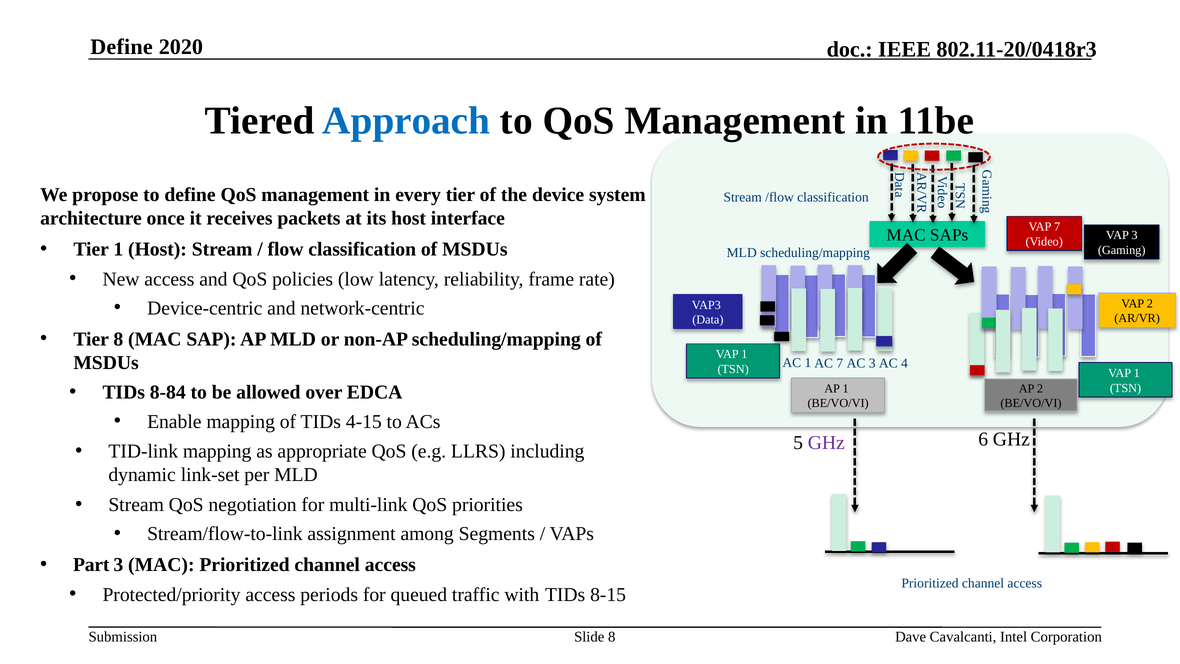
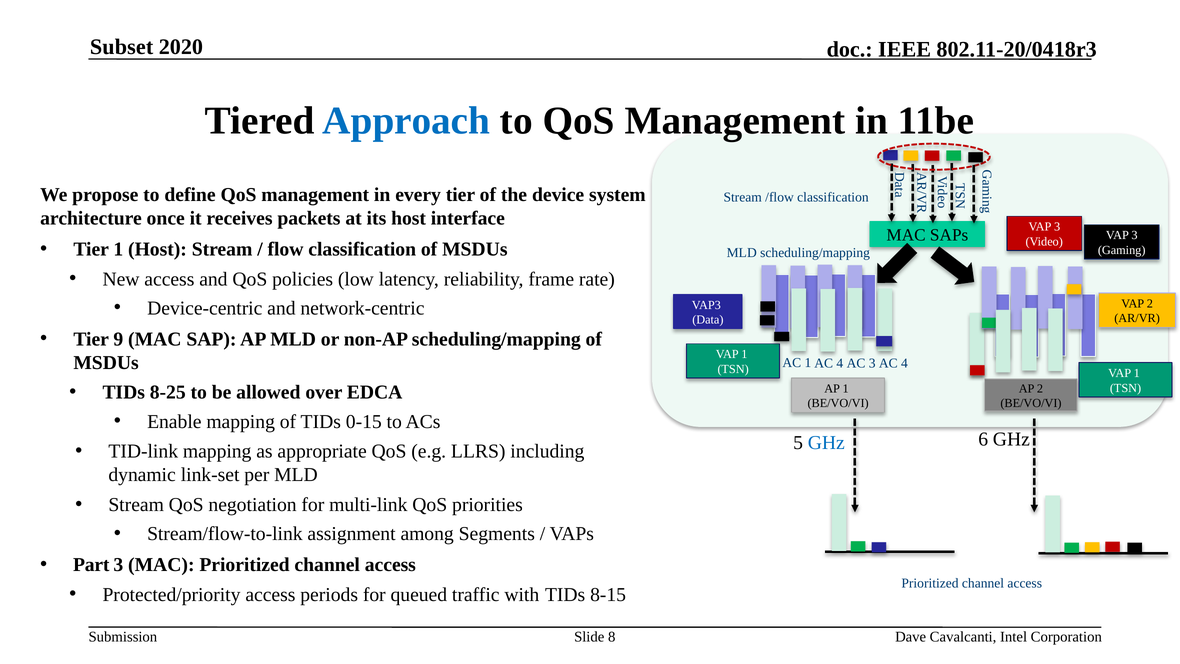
Define: Define -> Subset (122, 47)
7: 7 -> 3 (1057, 227)
Tier 8: 8 -> 9 (118, 339)
7: 7 -> 4 (840, 363)
8-84: 8-84 -> 8-25 (168, 392)
4-15: 4-15 -> 0-15 (364, 421)
GHz colour: purple -> blue (826, 443)
